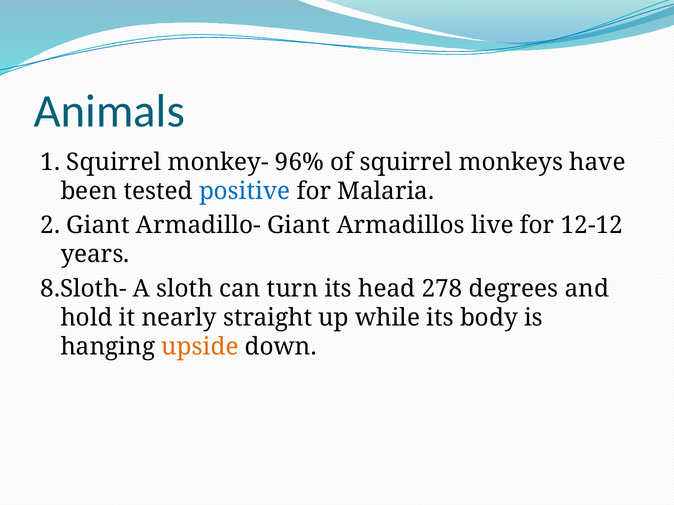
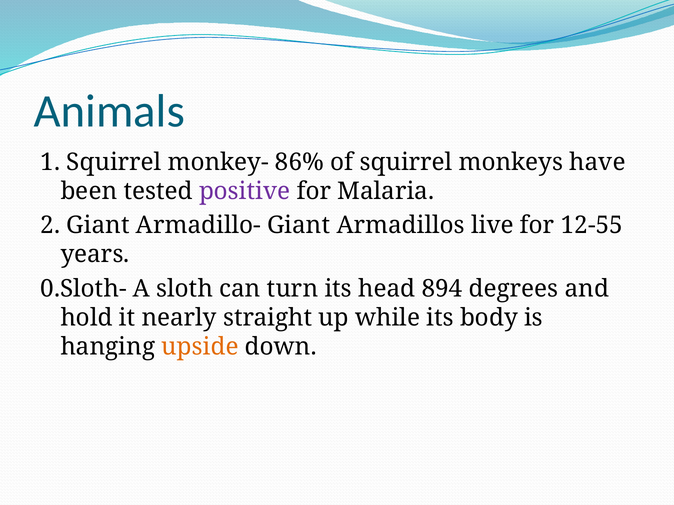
96%: 96% -> 86% (299, 162)
positive colour: blue -> purple (245, 191)
12-12: 12-12 -> 12-55 (592, 226)
8.Sloth-: 8.Sloth- -> 0.Sloth- (83, 289)
278: 278 -> 894 (442, 289)
